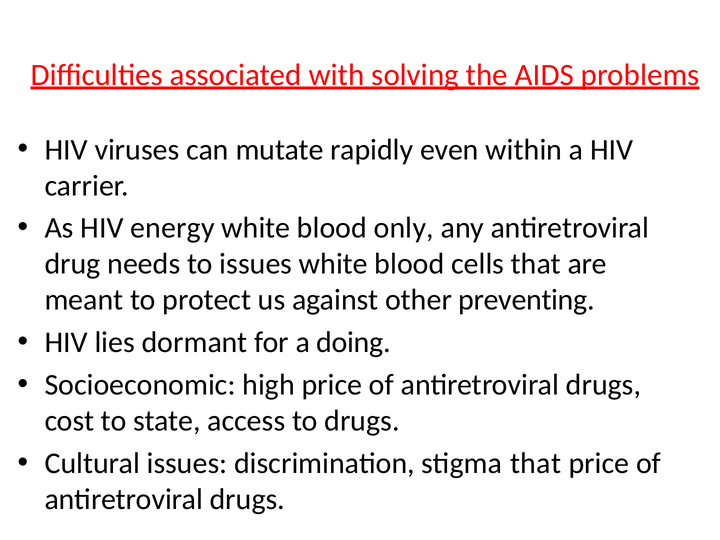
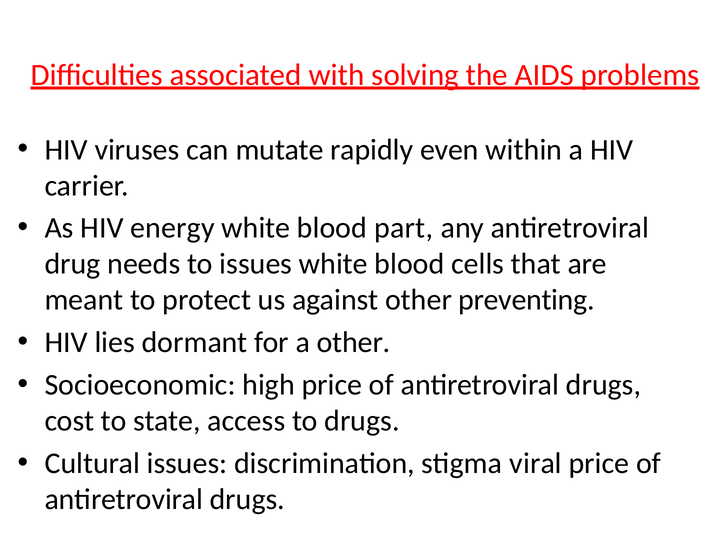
only: only -> part (404, 228)
a doing: doing -> other (354, 343)
stigma that: that -> viral (536, 463)
